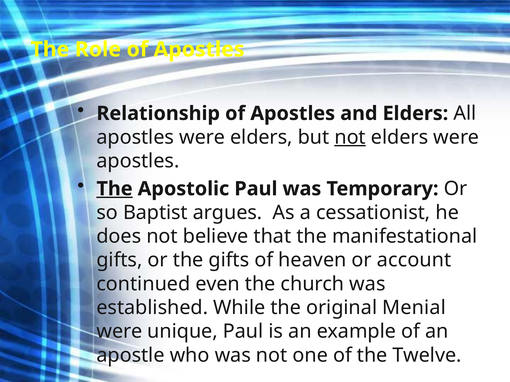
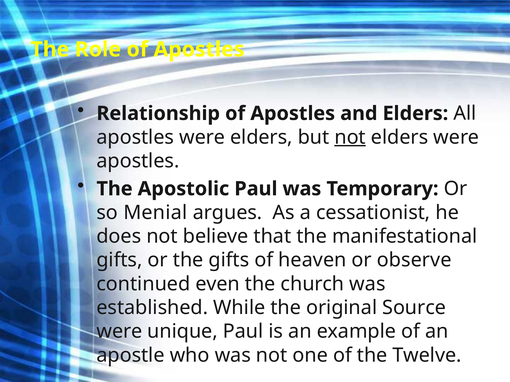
The underline: present -> none (115, 189)
Baptist: Baptist -> Menial (155, 213)
account: account -> observe (414, 260)
Menial: Menial -> Source (414, 308)
